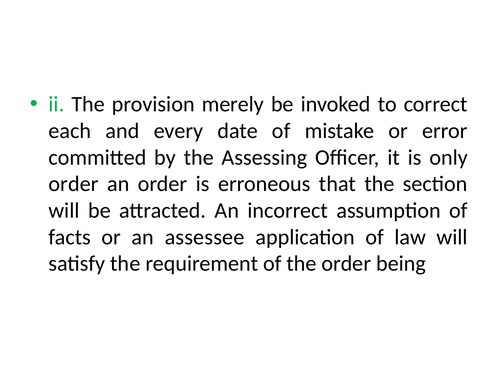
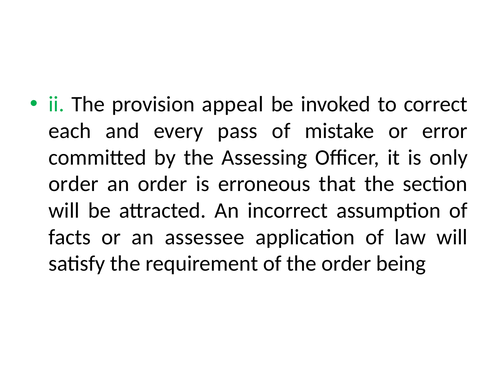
merely: merely -> appeal (233, 104)
date: date -> pass (238, 131)
